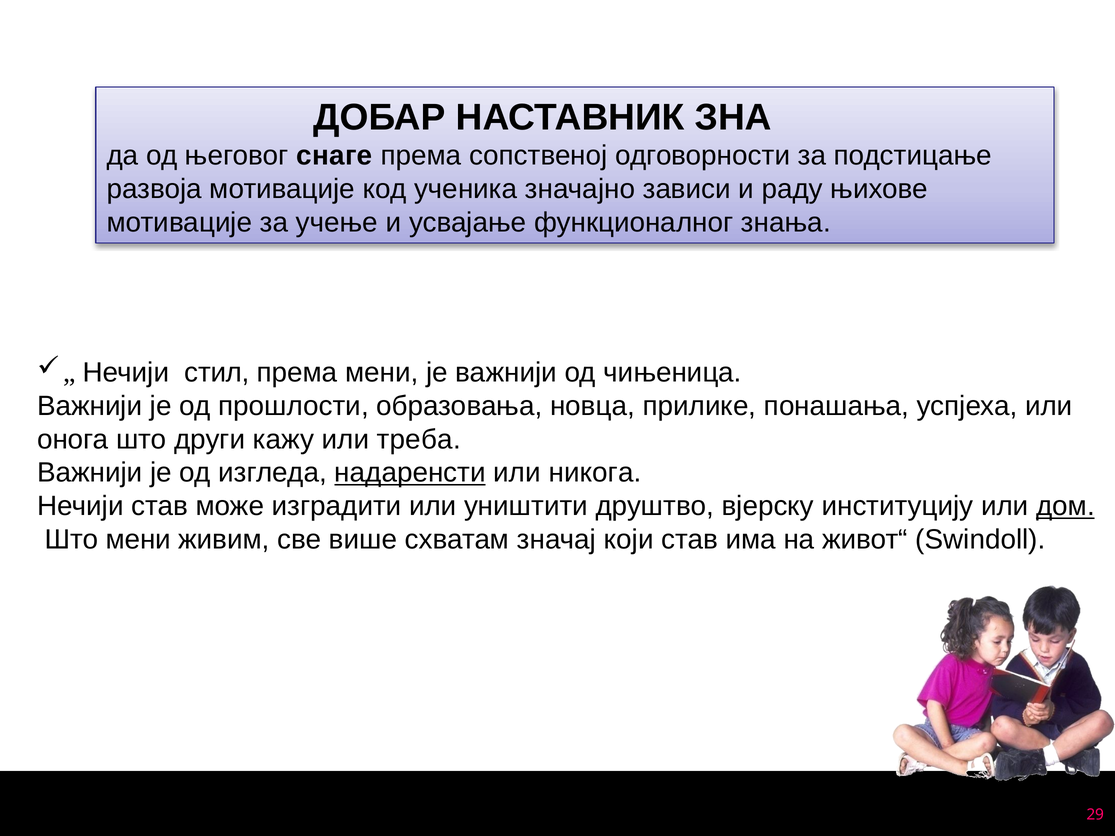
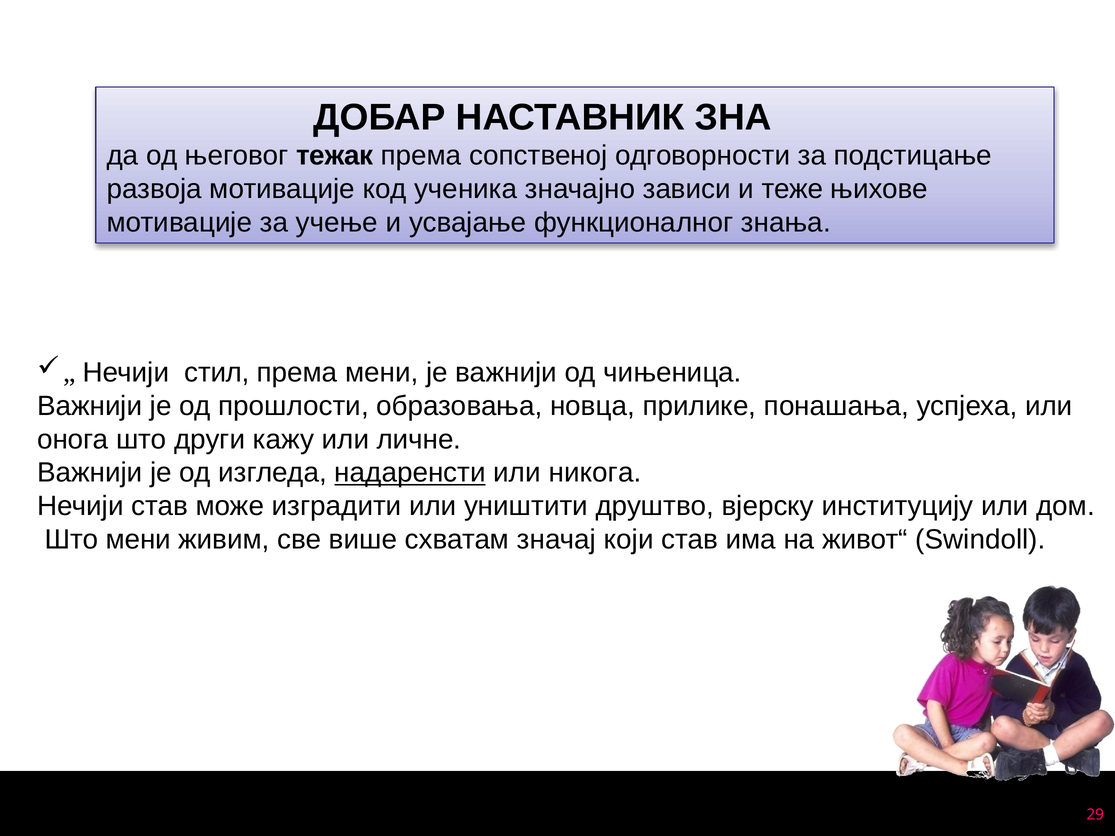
снаге: снаге -> тежак (335, 156)
раду: раду -> теже (792, 189)
треба: треба -> личне (419, 439)
дом underline: present -> none (1065, 506)
